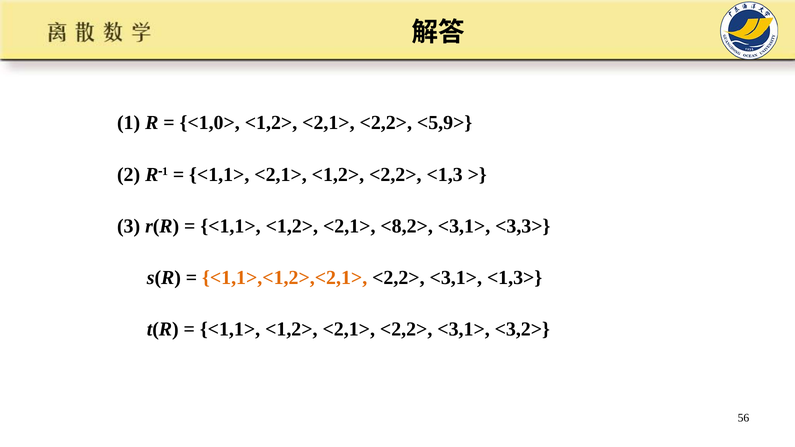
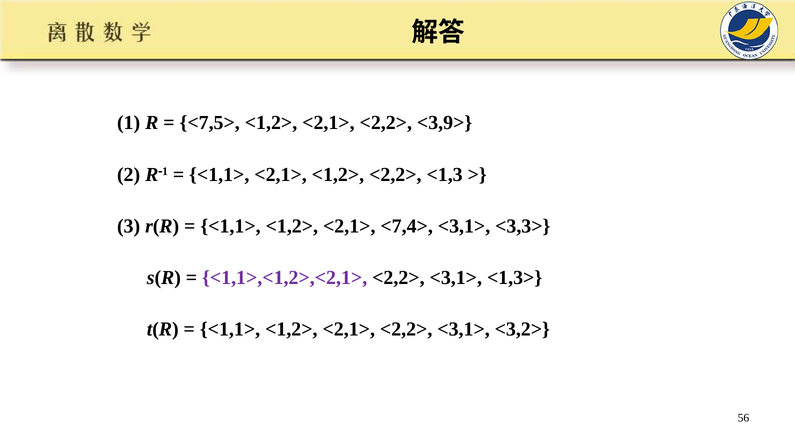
<1,0>: <1,0> -> <7,5> (210, 123)
<5,9>: <5,9> -> <3,9> (445, 123)
<8,2>: <8,2> -> <7,4> (407, 226)
<1,1>,<1,2>,<2,1> colour: orange -> purple (285, 278)
